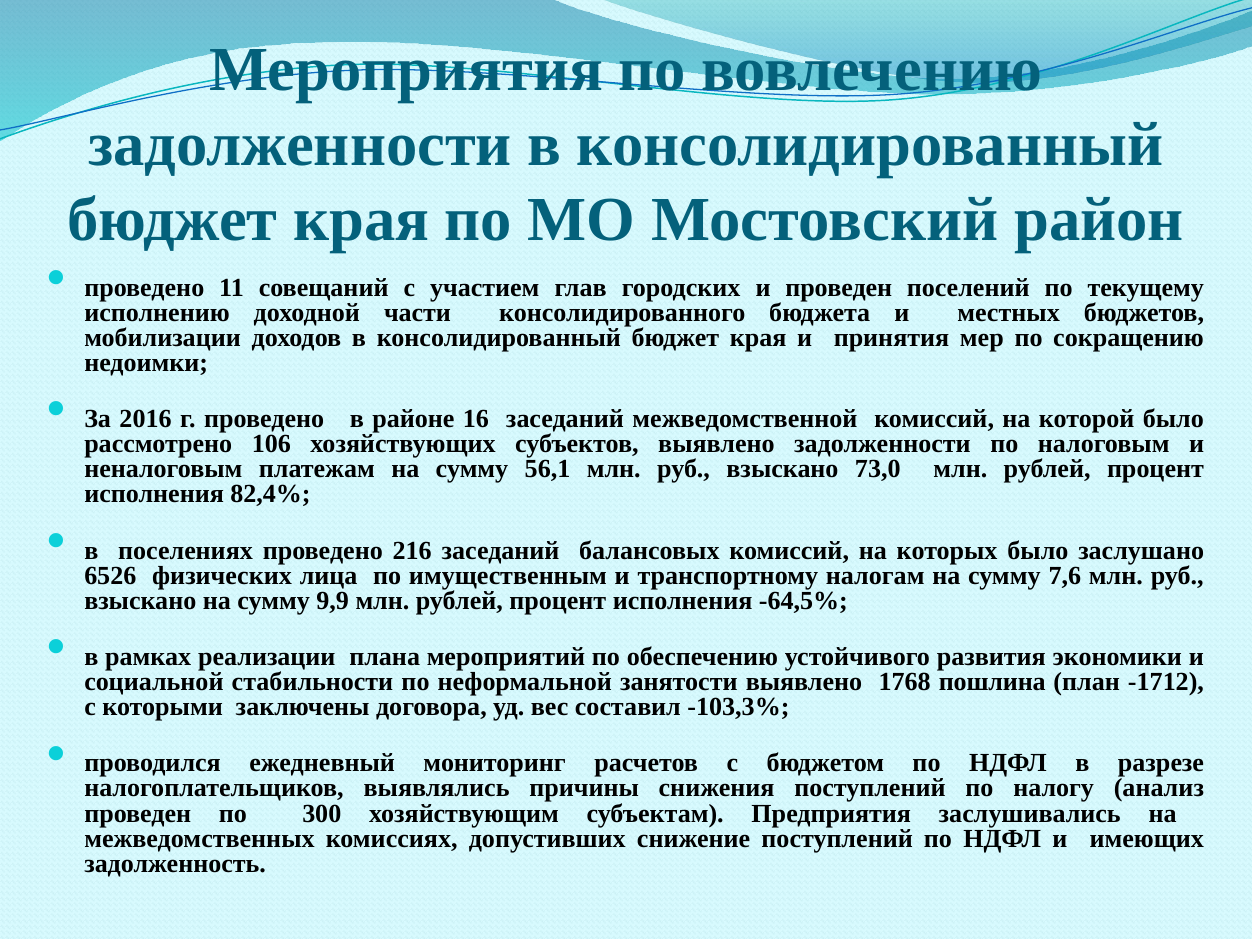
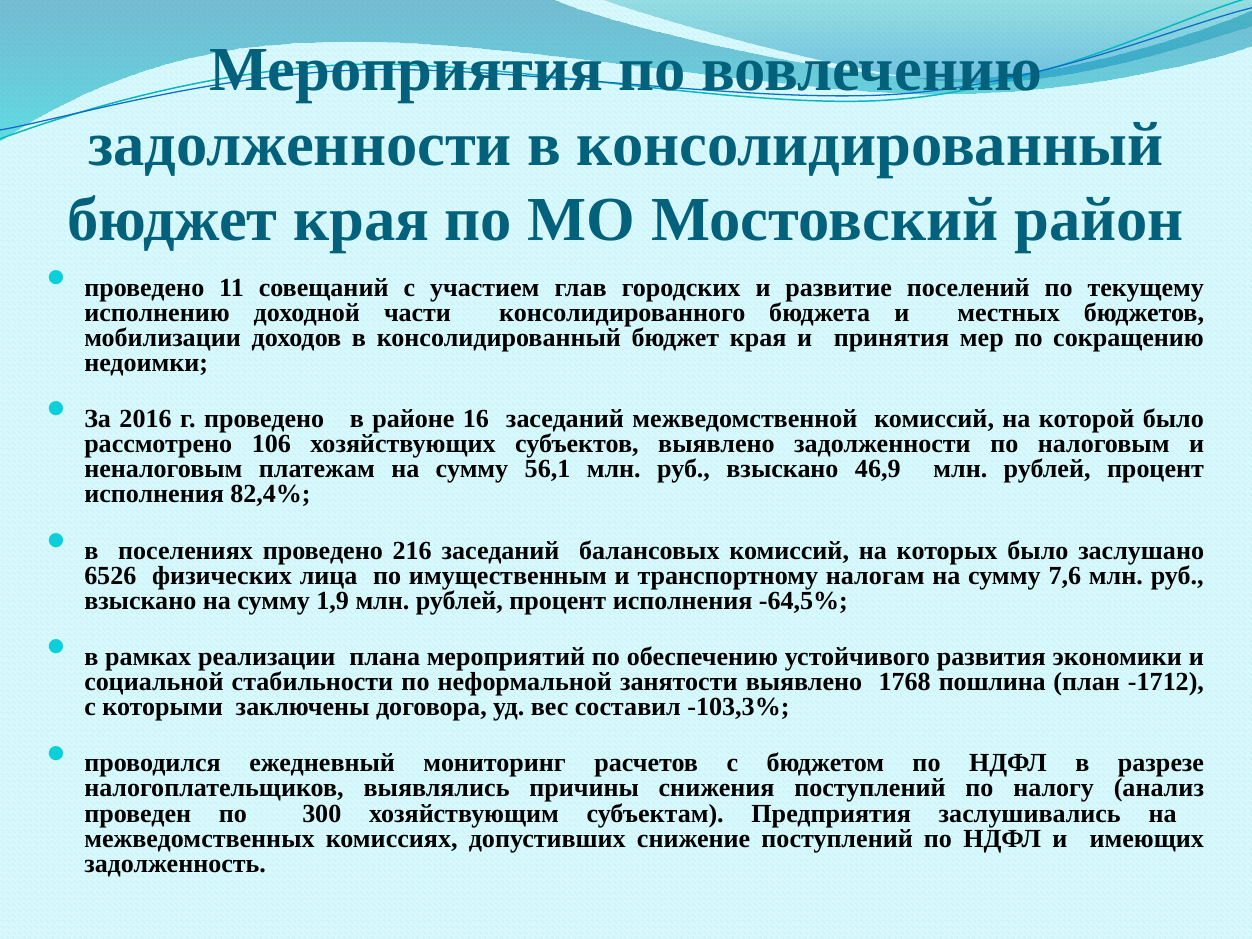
и проведен: проведен -> развитие (839, 288)
73,0: 73,0 -> 46,9 (878, 469)
9,9: 9,9 -> 1,9 (333, 601)
